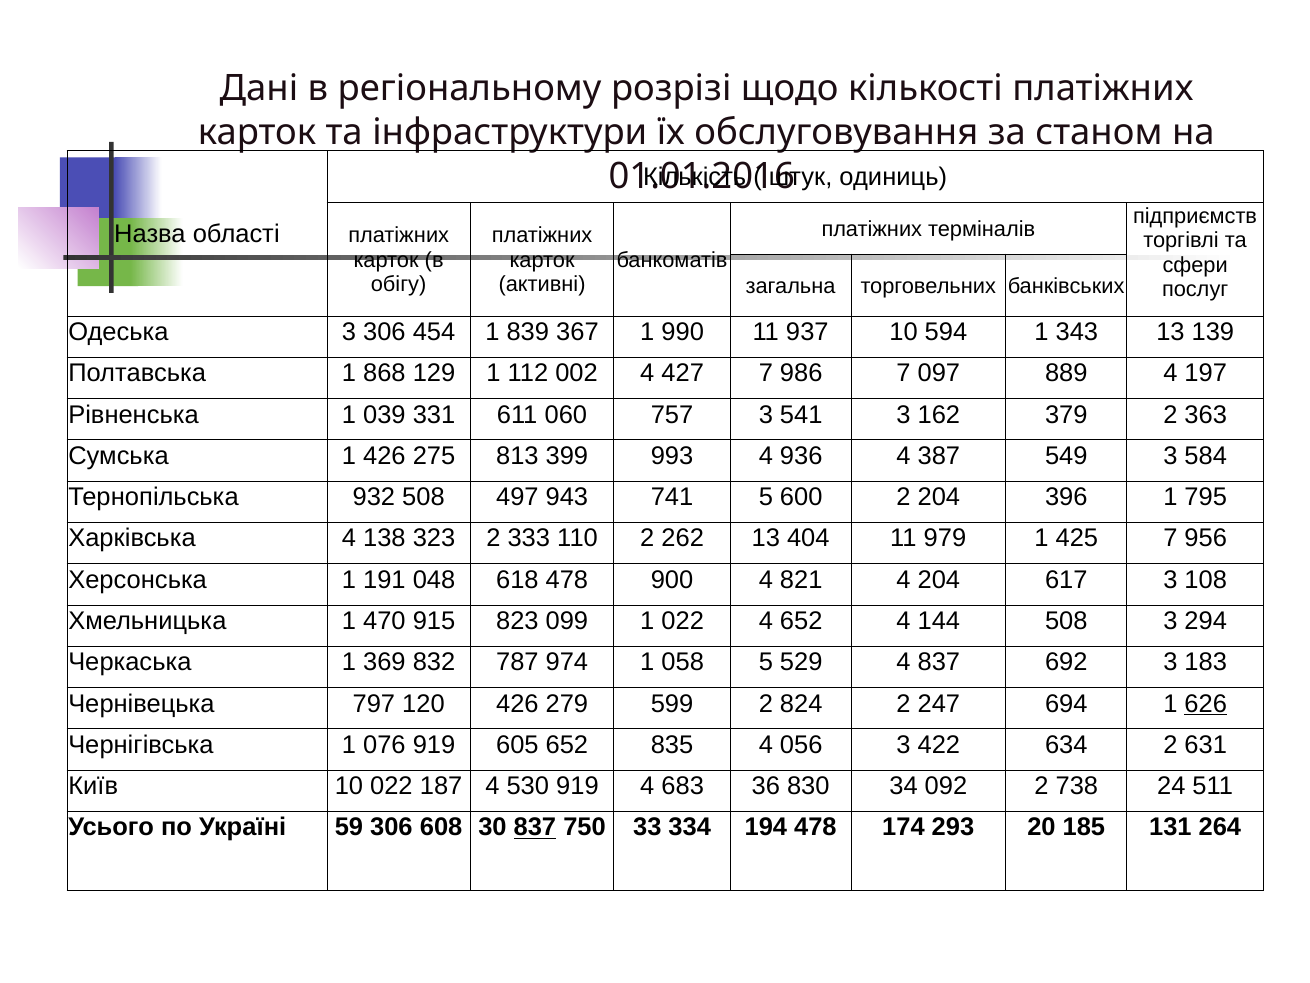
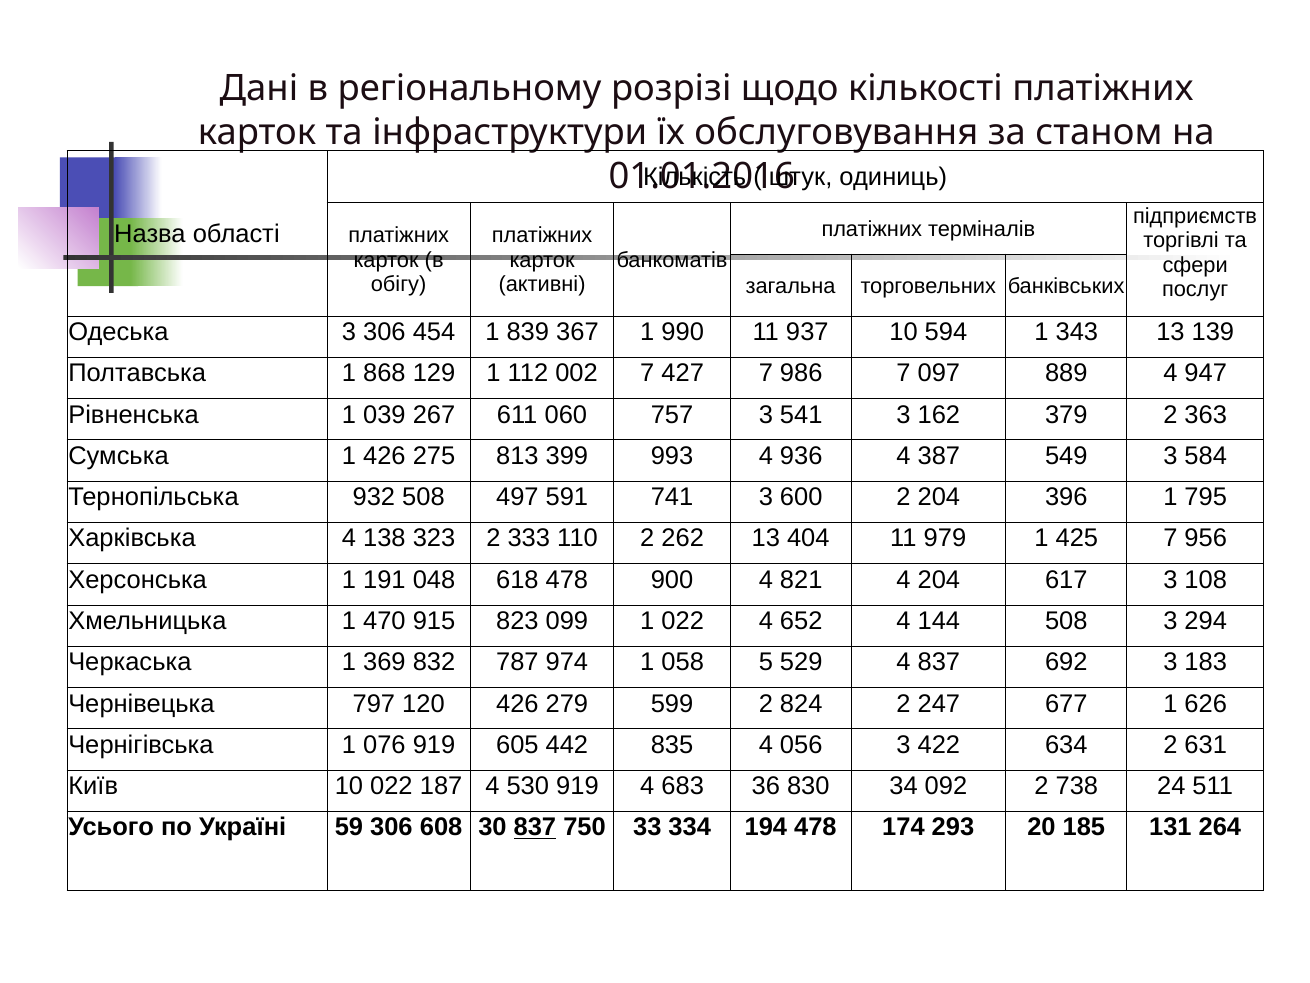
002 4: 4 -> 7 (647, 373)
197: 197 -> 947 (1206, 373)
331: 331 -> 267 (434, 414)
943: 943 -> 591 (567, 497)
741 5: 5 -> 3 (766, 497)
694: 694 -> 677 (1066, 703)
626 underline: present -> none (1206, 703)
605 652: 652 -> 442 (567, 745)
